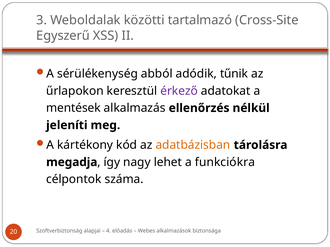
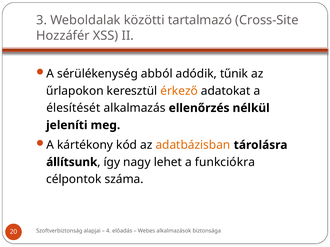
Egyszerű: Egyszerű -> Hozzáfér (63, 36)
érkező colour: purple -> orange (179, 91)
mentések: mentések -> élesítését (73, 108)
megadja: megadja -> állítsunk (72, 162)
